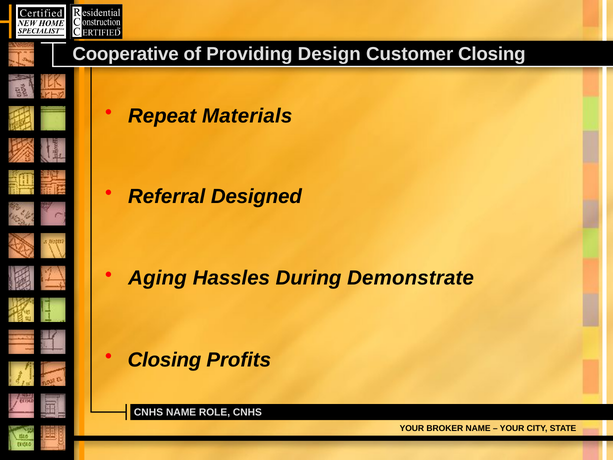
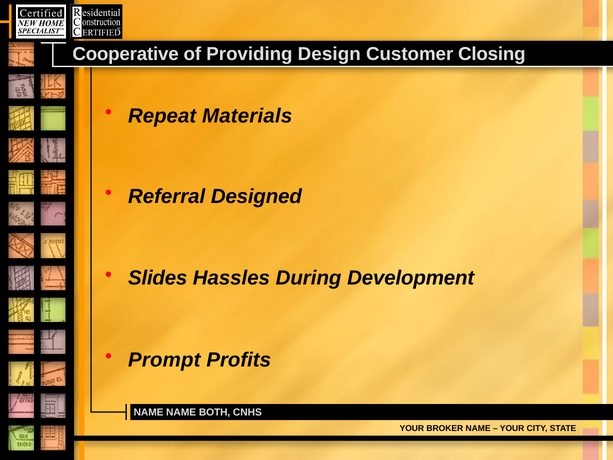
Aging: Aging -> Slides (158, 278)
Demonstrate: Demonstrate -> Development (411, 278)
Closing: Closing -> Prompt (164, 360)
CNHS: CNHS -> NAME (149, 412)
ROLE: ROLE -> BOTH (215, 412)
